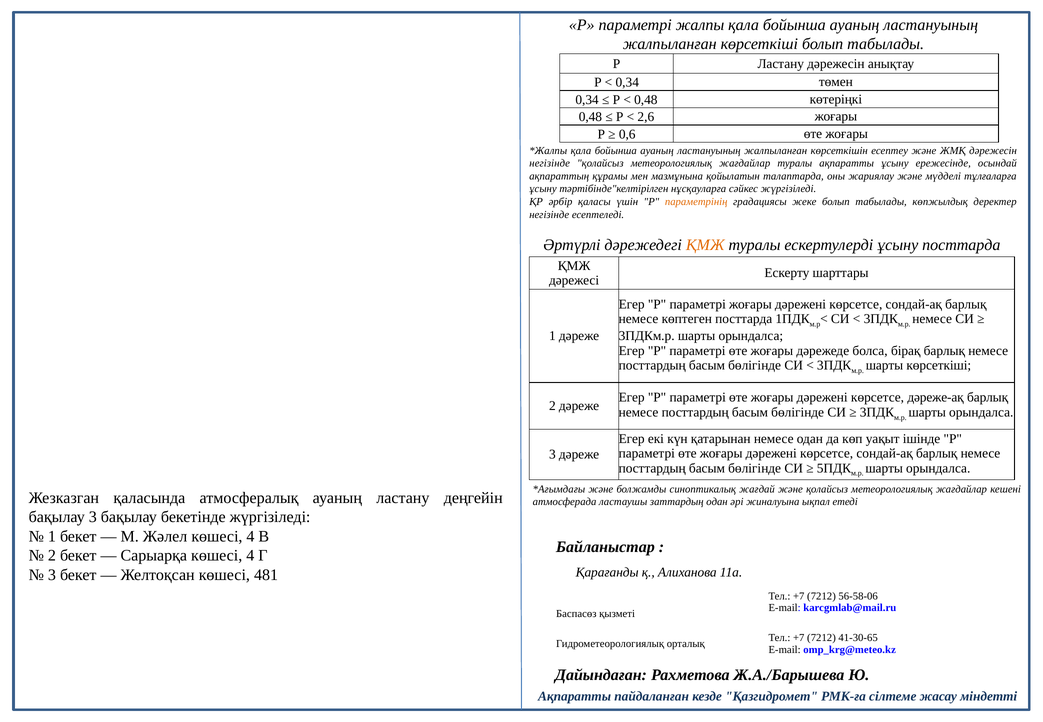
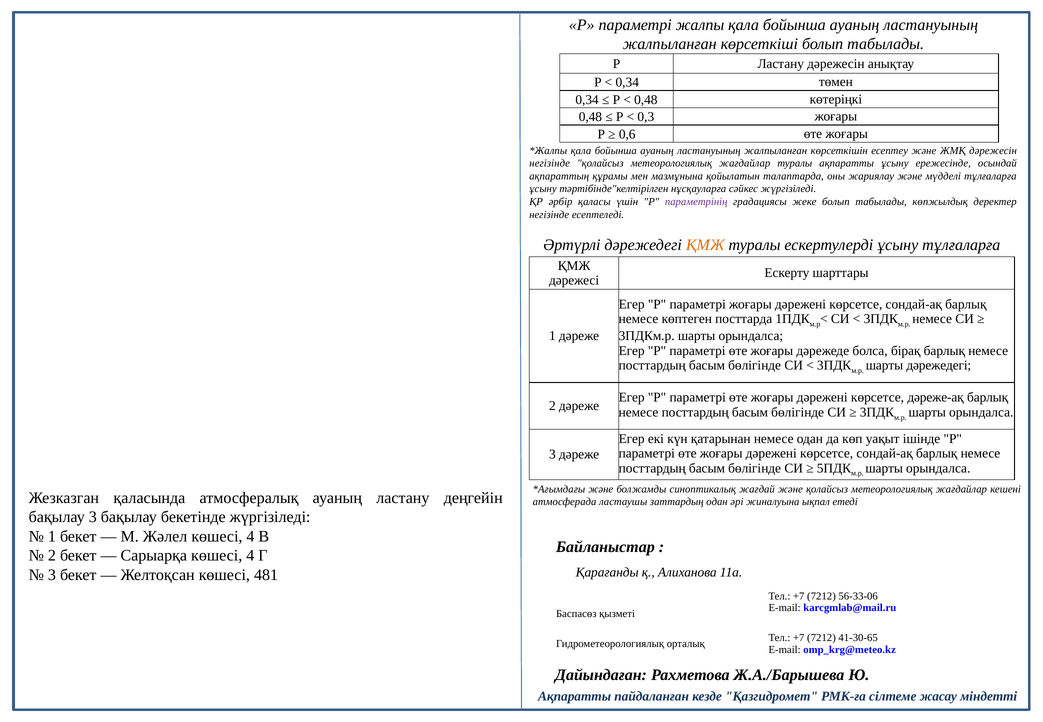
2,6: 2,6 -> 0,3 (646, 117)
параметрінің colour: orange -> purple (696, 202)
ұсыну посттарда: посттарда -> тұлғаларға (961, 245)
шарты көрсеткіші: көрсеткіші -> дәрежедегі (939, 365)
56-58-06: 56-58-06 -> 56-33-06 (858, 596)
